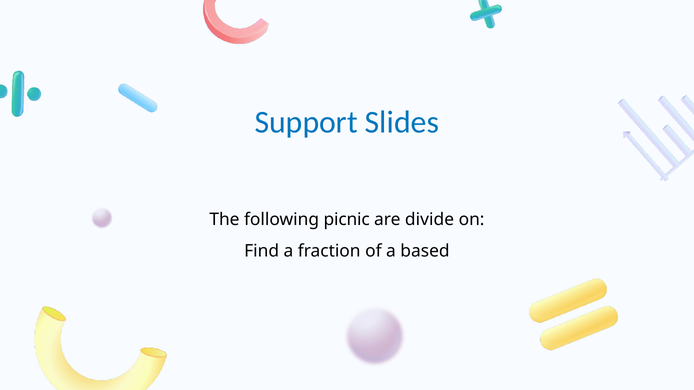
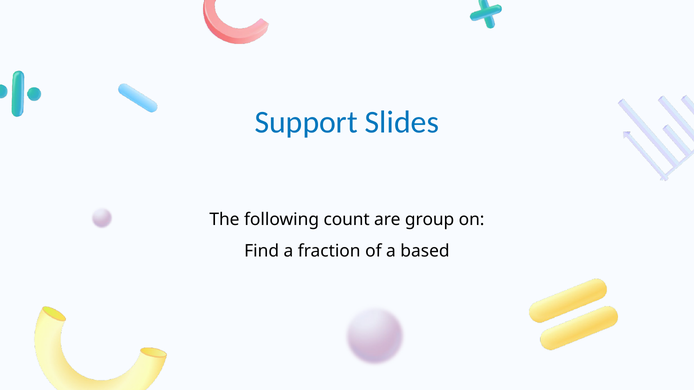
picnic: picnic -> count (347, 220)
divide: divide -> group (430, 220)
